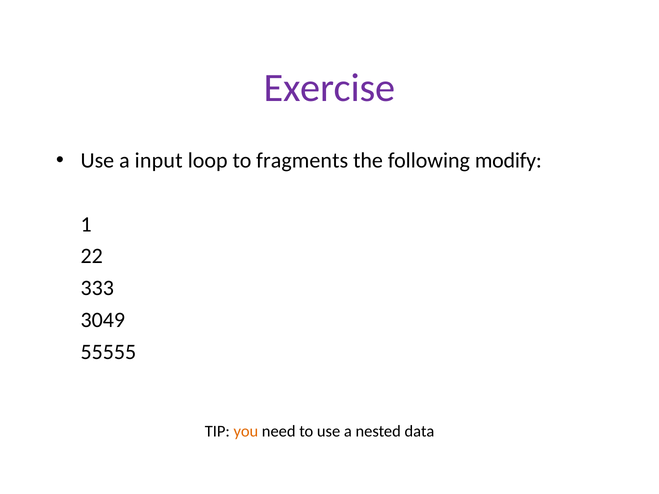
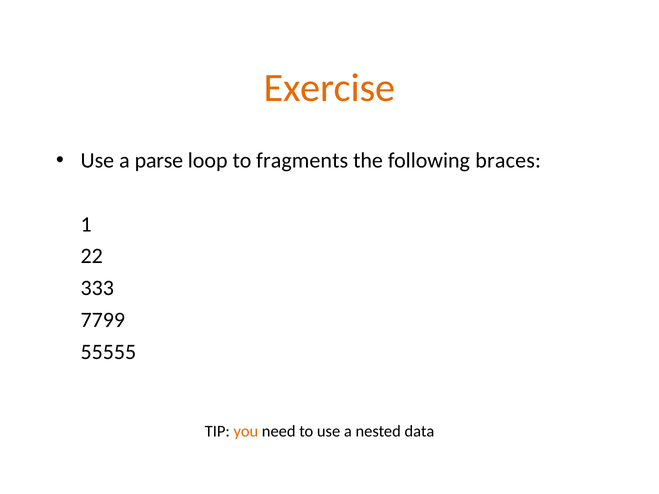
Exercise colour: purple -> orange (330, 88)
input: input -> parse (159, 161)
modify: modify -> braces (508, 161)
3049: 3049 -> 7799 (103, 320)
